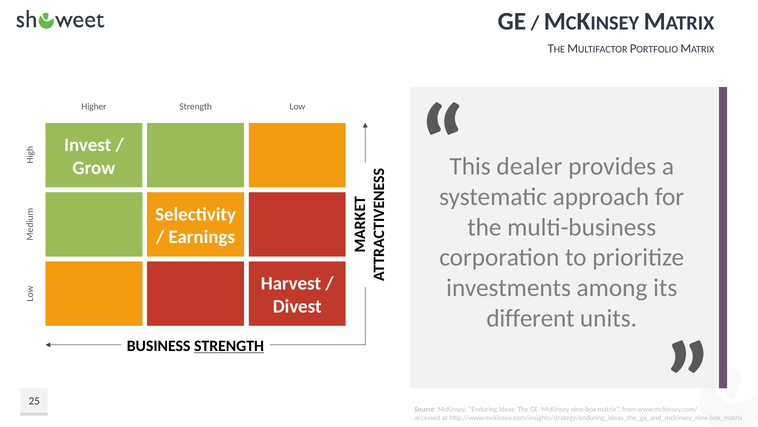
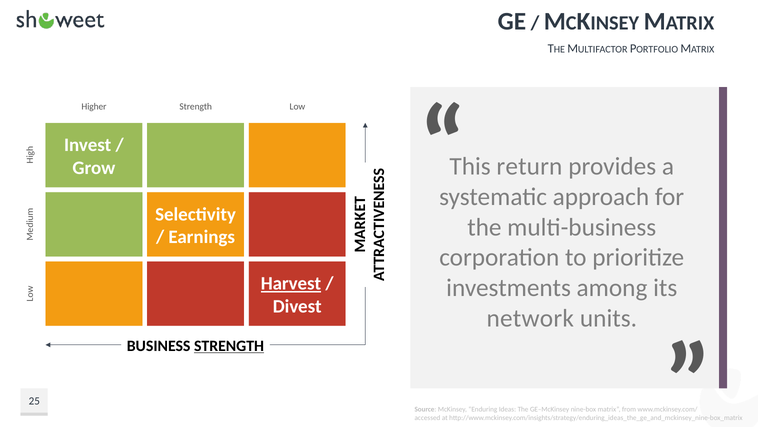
dealer: dealer -> return (529, 166)
Harvest underline: none -> present (291, 283)
different: different -> network (530, 318)
